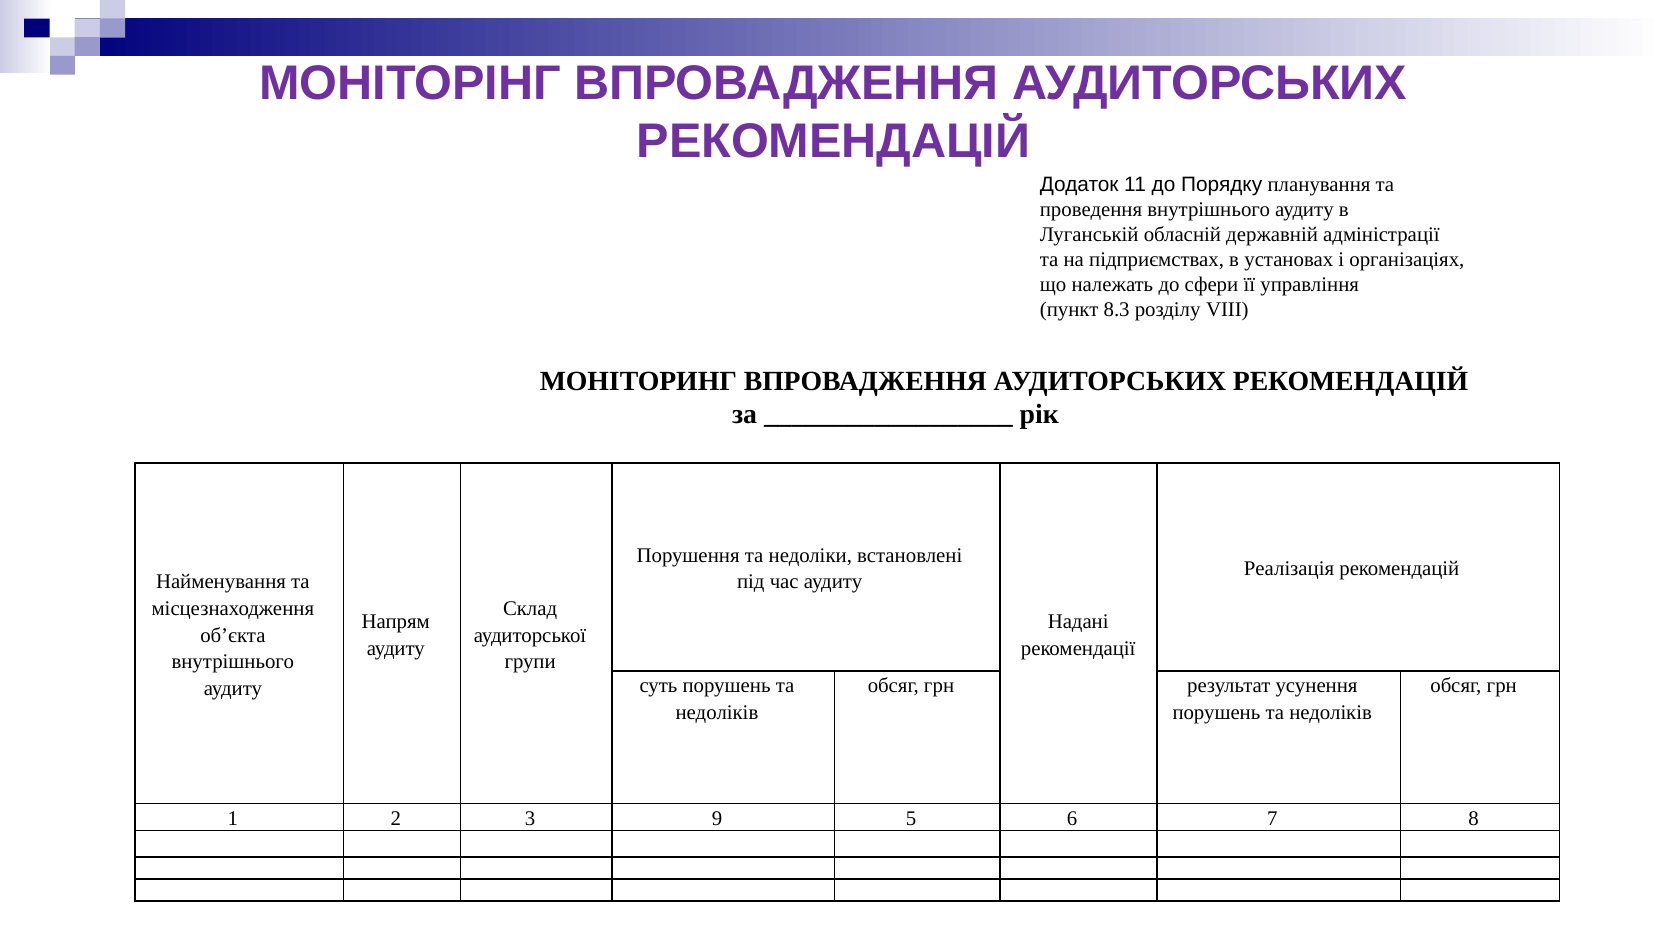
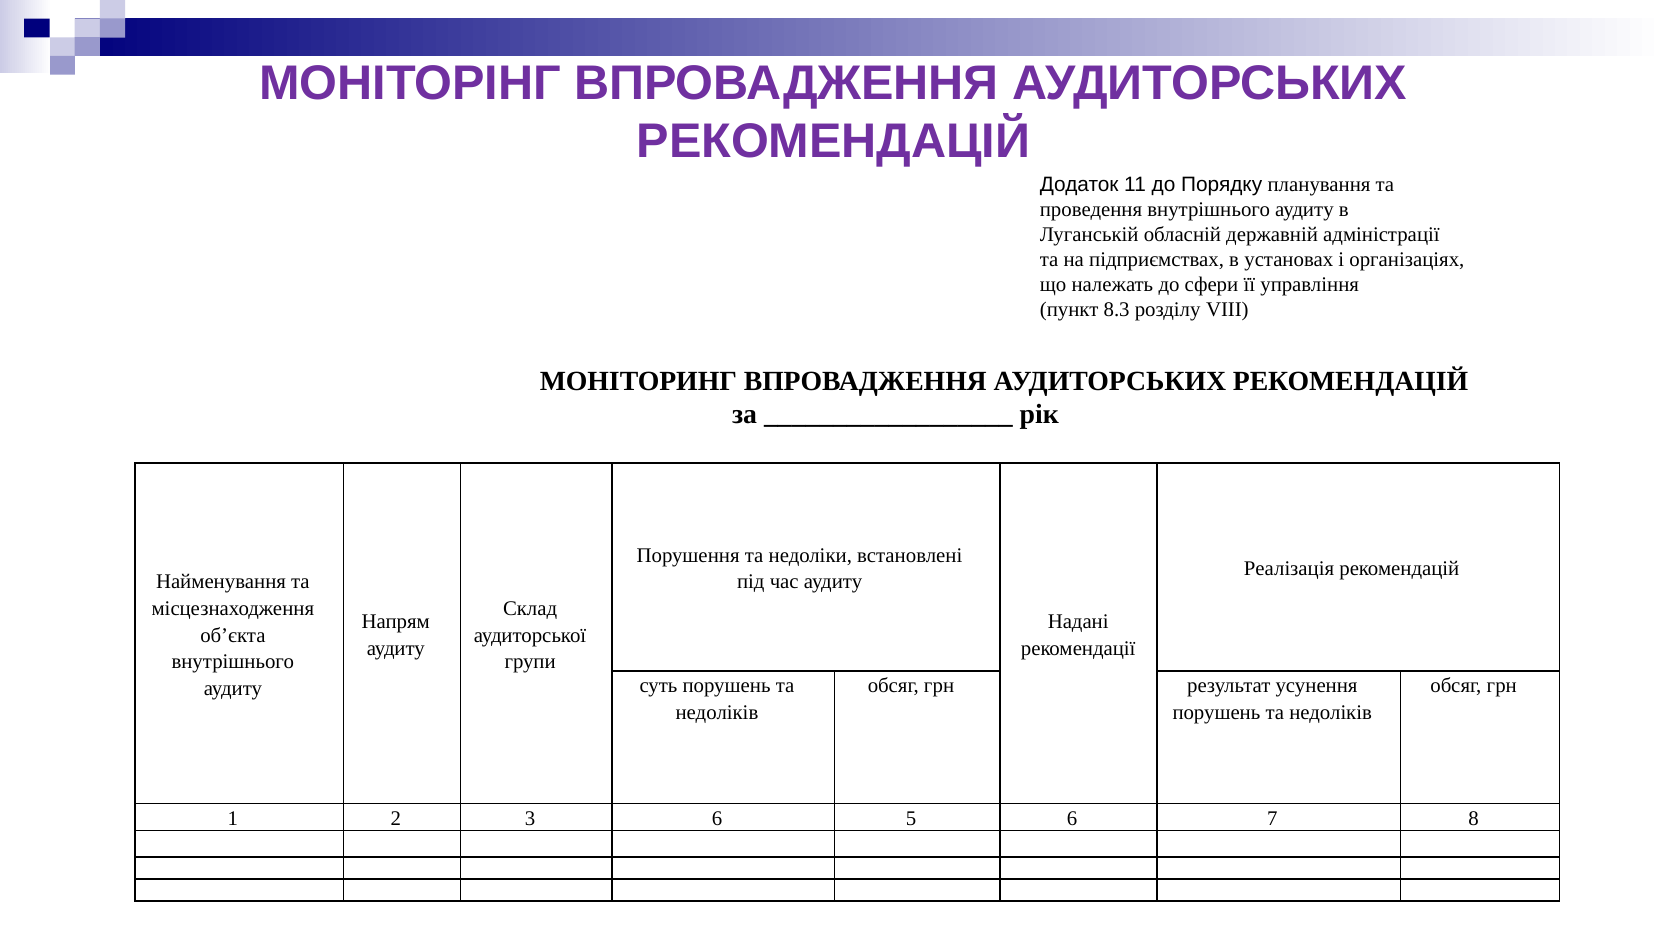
3 9: 9 -> 6 (717, 819)
